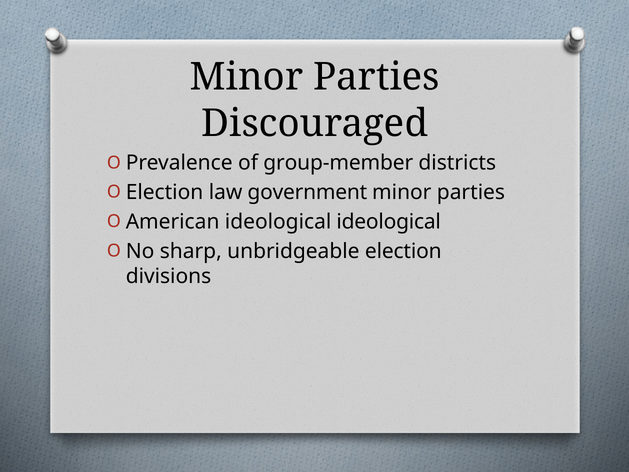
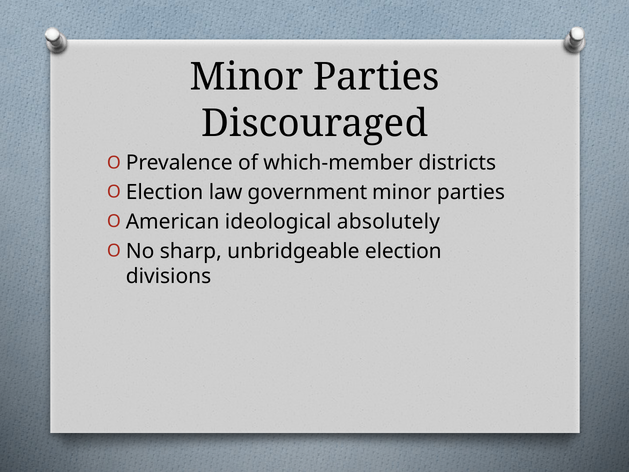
group-member: group-member -> which-member (338, 163)
ideological ideological: ideological -> absolutely (388, 222)
